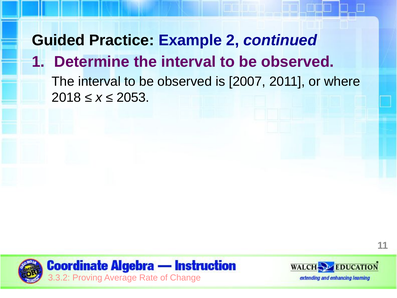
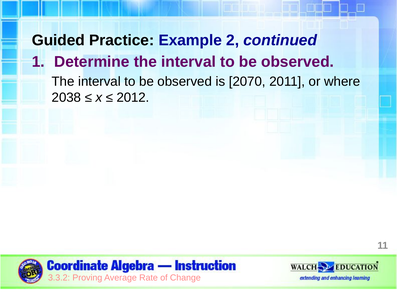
2007: 2007 -> 2070 (247, 82)
2018: 2018 -> 2038 (66, 97)
2053: 2053 -> 2012 (133, 97)
